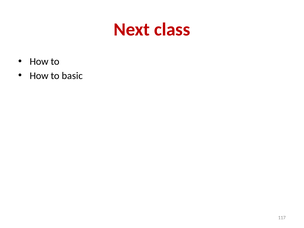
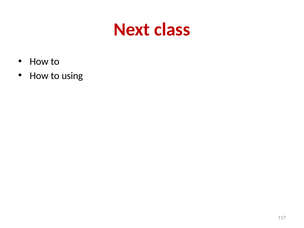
basic: basic -> using (72, 76)
